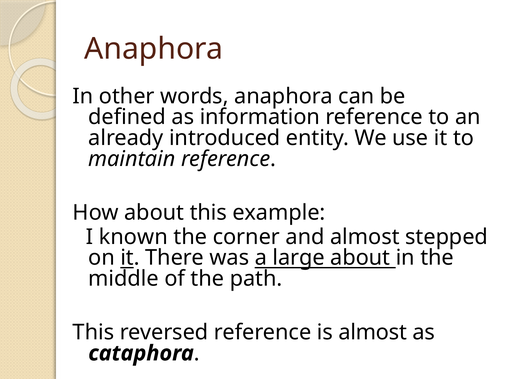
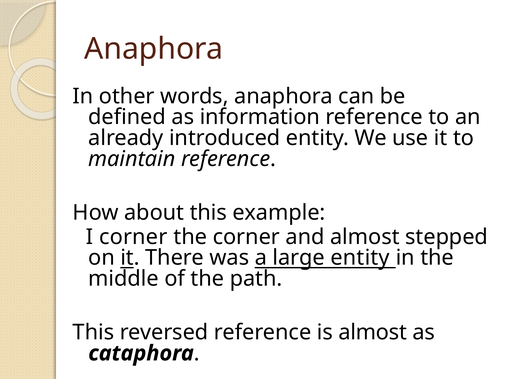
I known: known -> corner (133, 237)
large about: about -> entity (360, 258)
